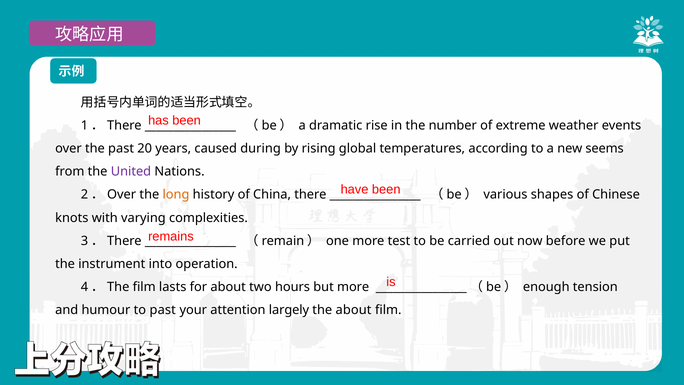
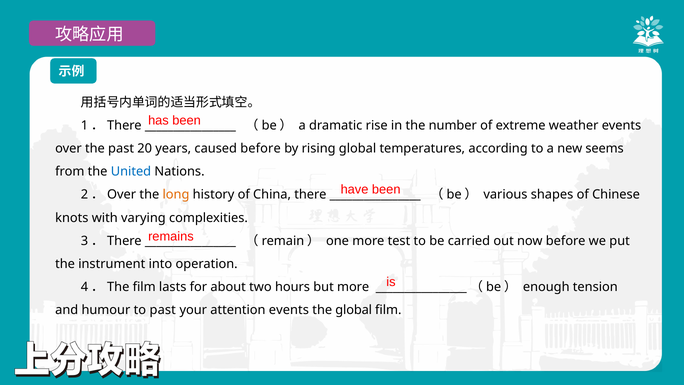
caused during: during -> before (261, 148)
United colour: purple -> blue (131, 172)
attention largely: largely -> events (289, 310)
the about: about -> global (354, 310)
